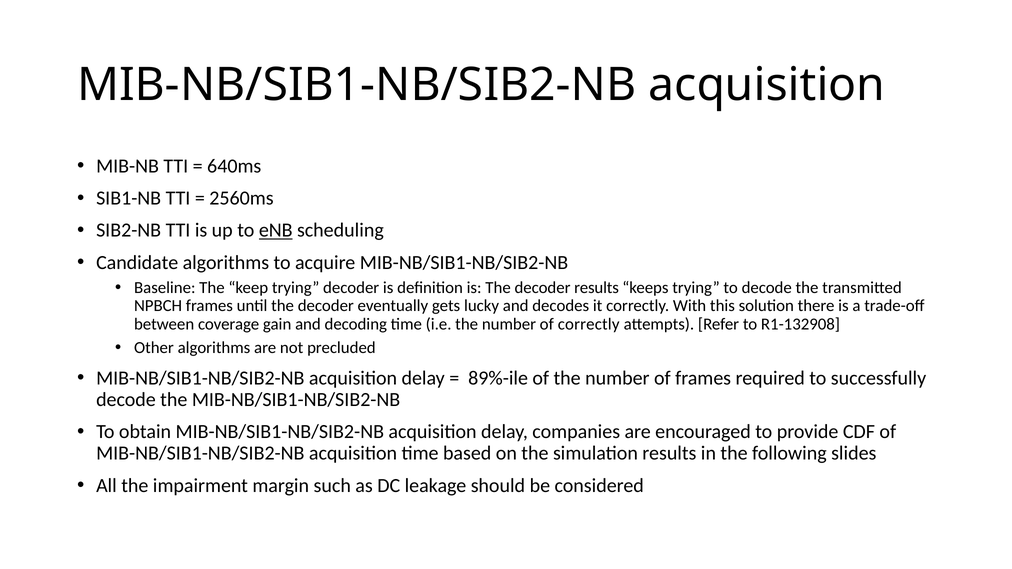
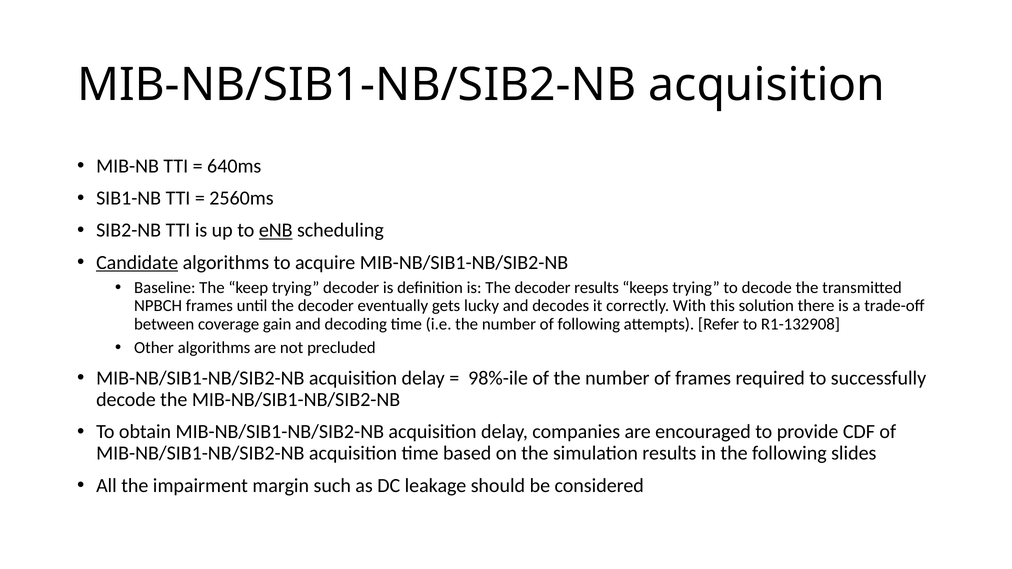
Candidate underline: none -> present (137, 263)
of correctly: correctly -> following (589, 324)
89%-ile: 89%-ile -> 98%-ile (498, 378)
